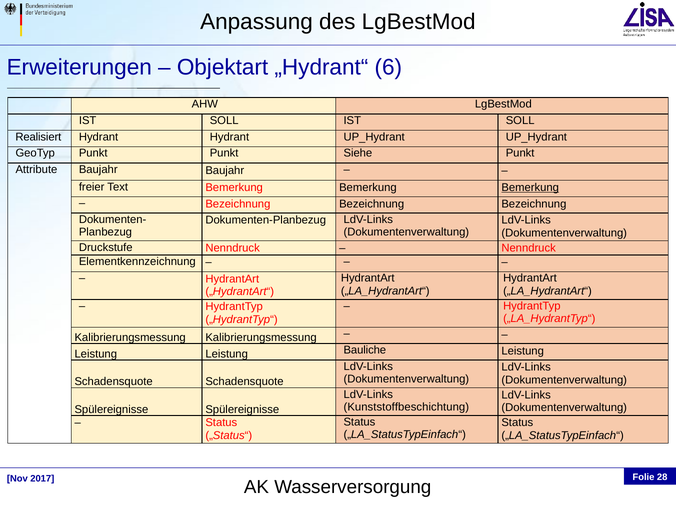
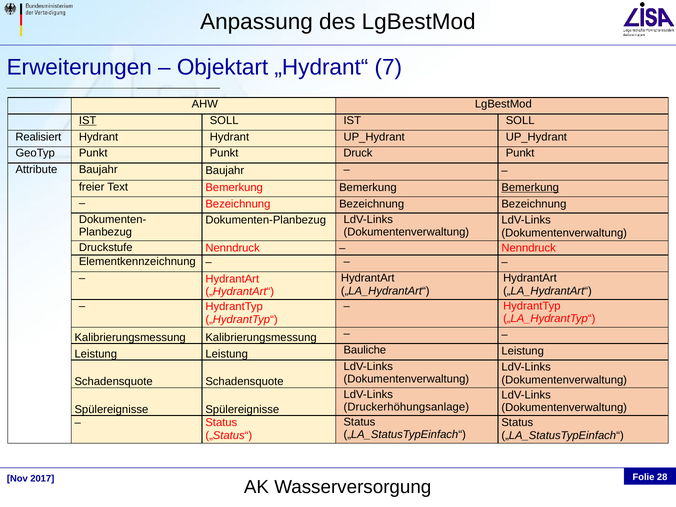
6: 6 -> 7 (388, 67)
IST underline: none -> present (88, 120)
Siehe: Siehe -> Druck (358, 153)
Kunststoffbeschichtung: Kunststoffbeschichtung -> Druckerhöhungsanlage (406, 407)
